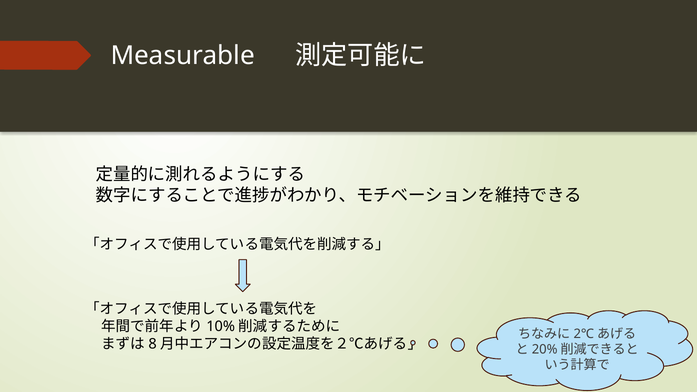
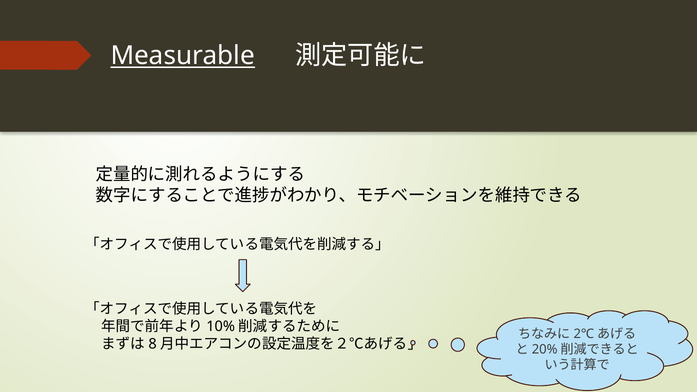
Measurable underline: none -> present (183, 56)
